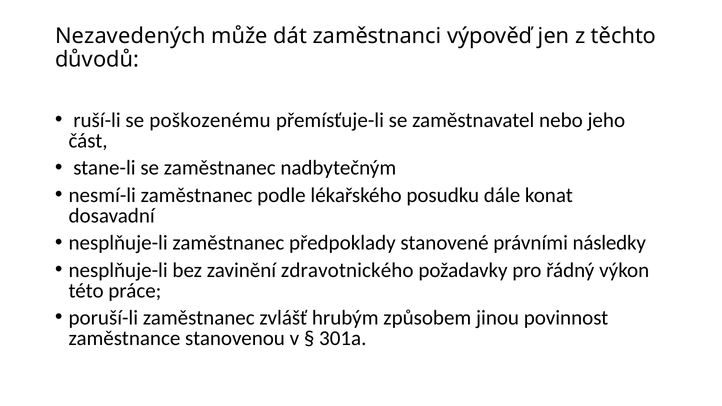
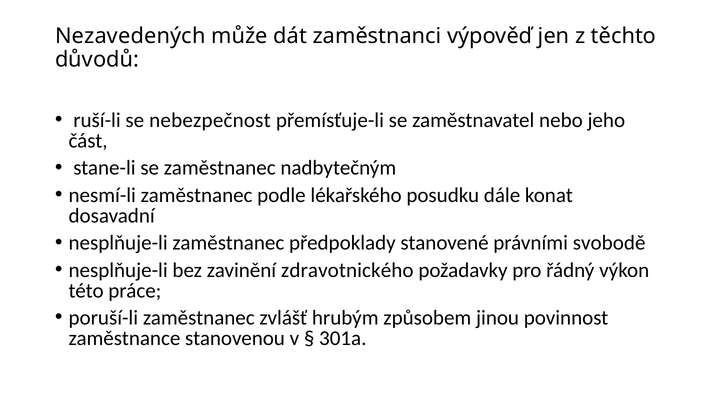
poškozenému: poškozenému -> nebezpečnost (210, 120)
následky: následky -> svobodě (609, 243)
